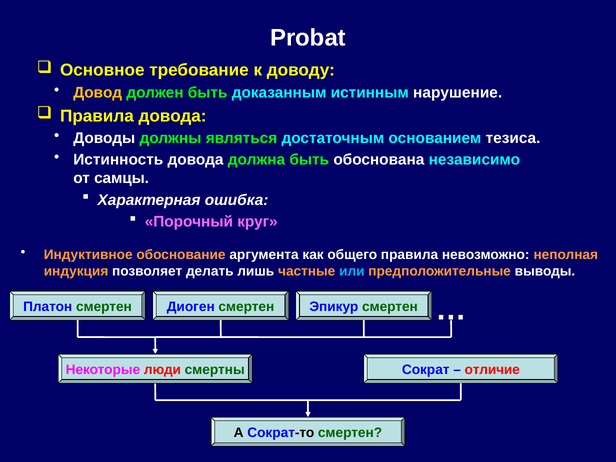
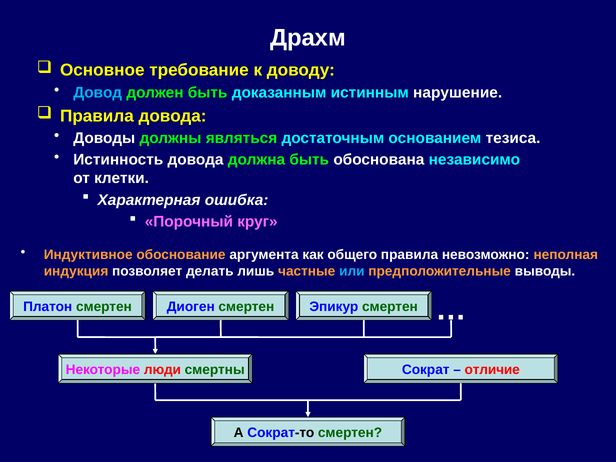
Probat: Probat -> Драхм (308, 38)
Довод colour: yellow -> light blue (98, 93)
самцы: самцы -> клетки (122, 178)
